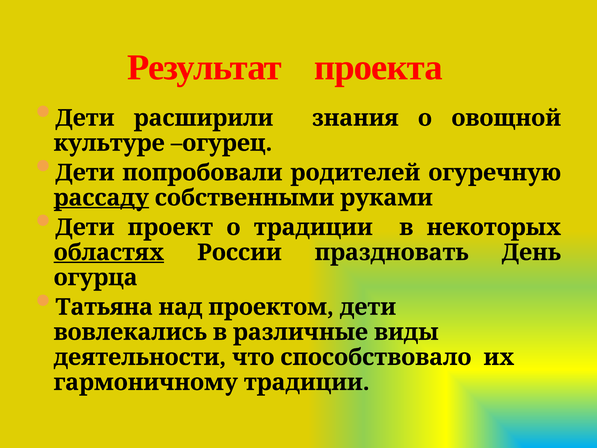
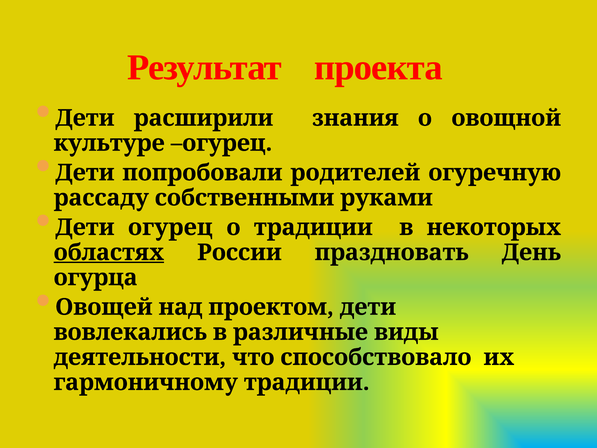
рассаду underline: present -> none (101, 198)
Дети проект: проект -> огурец (170, 227)
Татьяна: Татьяна -> Овощей (104, 307)
